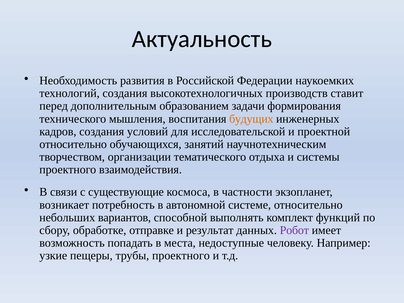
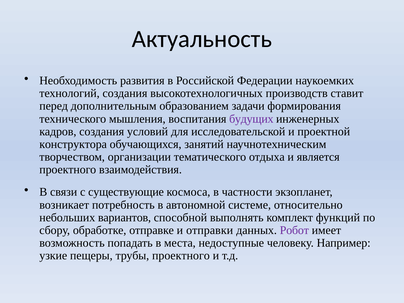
будущих colour: orange -> purple (251, 119)
относительно: относительно -> конструктора (73, 144)
системы: системы -> является (318, 157)
результат: результат -> отправки (210, 230)
